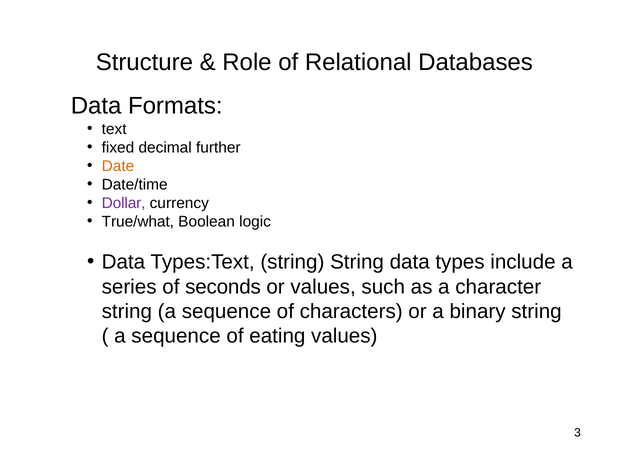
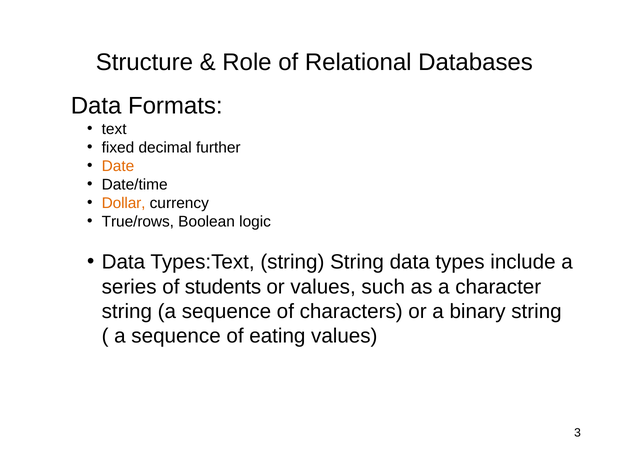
Dollar colour: purple -> orange (124, 203)
True/what: True/what -> True/rows (138, 222)
seconds: seconds -> students (223, 287)
